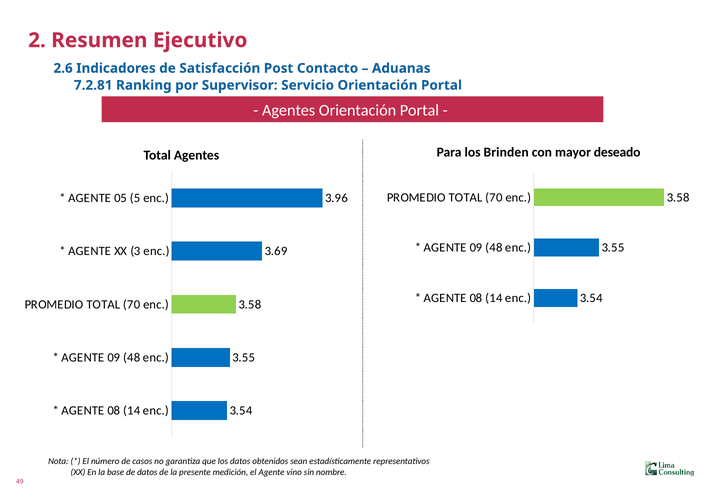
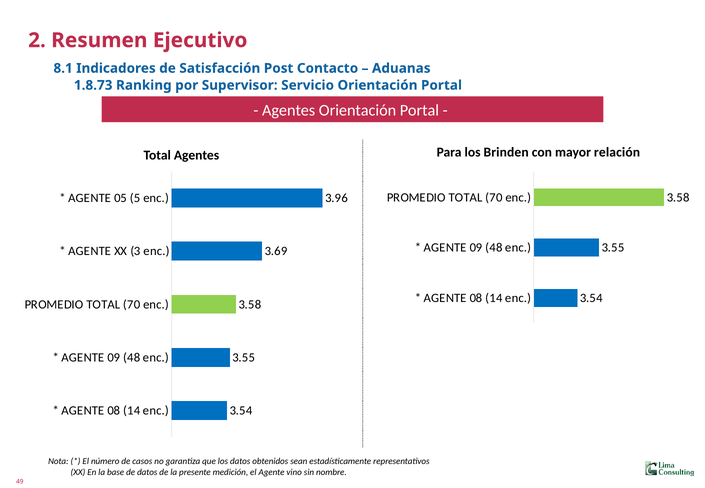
2.6: 2.6 -> 8.1 (63, 68)
7.2.81: 7.2.81 -> 1.8.73 (93, 85)
deseado: deseado -> relación (617, 153)
